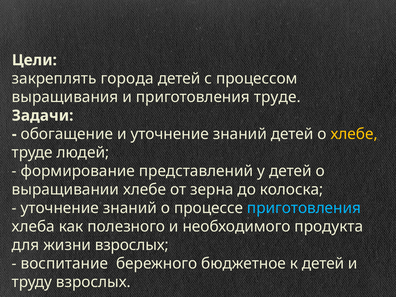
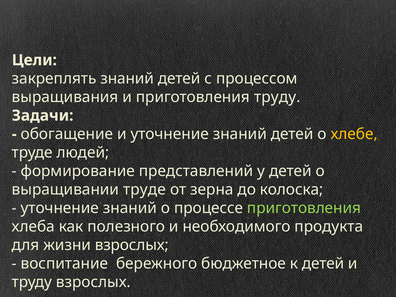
закреплять города: города -> знаний (127, 79)
приготовления труде: труде -> труду (277, 97)
выращивании хлебе: хлебе -> труде (145, 190)
приготовления colour: light blue -> light green (304, 208)
